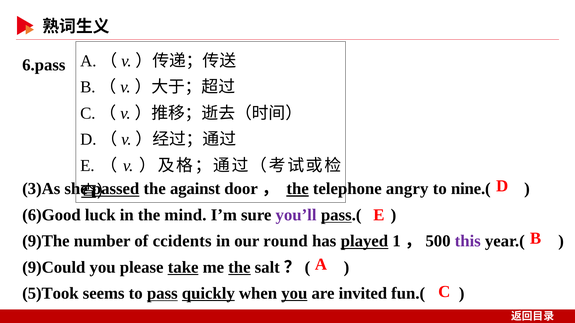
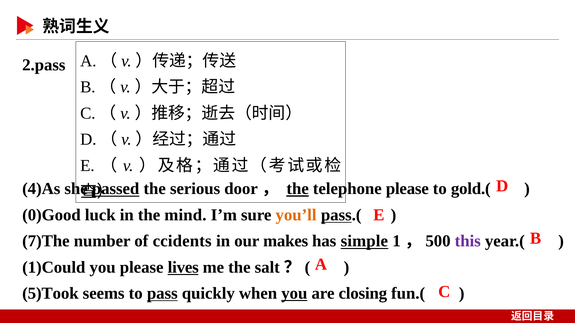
6.pass: 6.pass -> 2.pass (44, 65)
3)As: 3)As -> 4)As (41, 189)
against: against -> serious (195, 189)
telephone angry: angry -> please (407, 189)
nine.(: nine.( -> gold.( (471, 189)
6)Good: 6)Good -> 0)Good (51, 215)
you’ll colour: purple -> orange (296, 215)
9)The: 9)The -> 7)The (46, 241)
round: round -> makes (286, 241)
played: played -> simple (364, 241)
9)Could: 9)Could -> 1)Could (54, 268)
take: take -> lives (183, 268)
the underline: present -> none (239, 268)
quickly underline: present -> none (208, 294)
invited: invited -> closing (363, 294)
